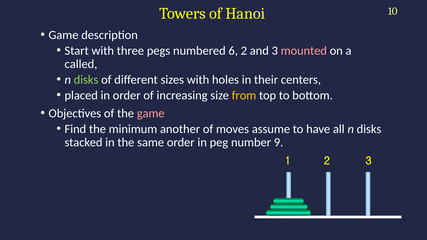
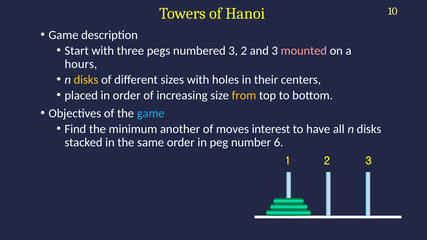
numbered 6: 6 -> 3 (233, 51)
called: called -> hours (81, 64)
disks colour: light green -> yellow (86, 80)
game colour: pink -> light blue (151, 113)
assume: assume -> interest (271, 129)
9: 9 -> 6 (279, 142)
